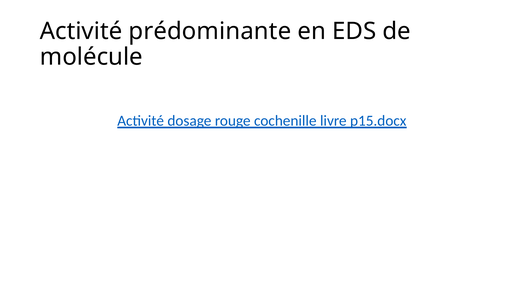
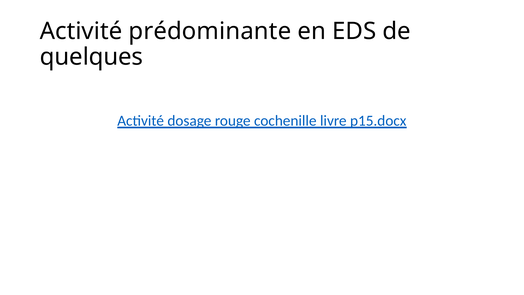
molécule: molécule -> quelques (91, 57)
